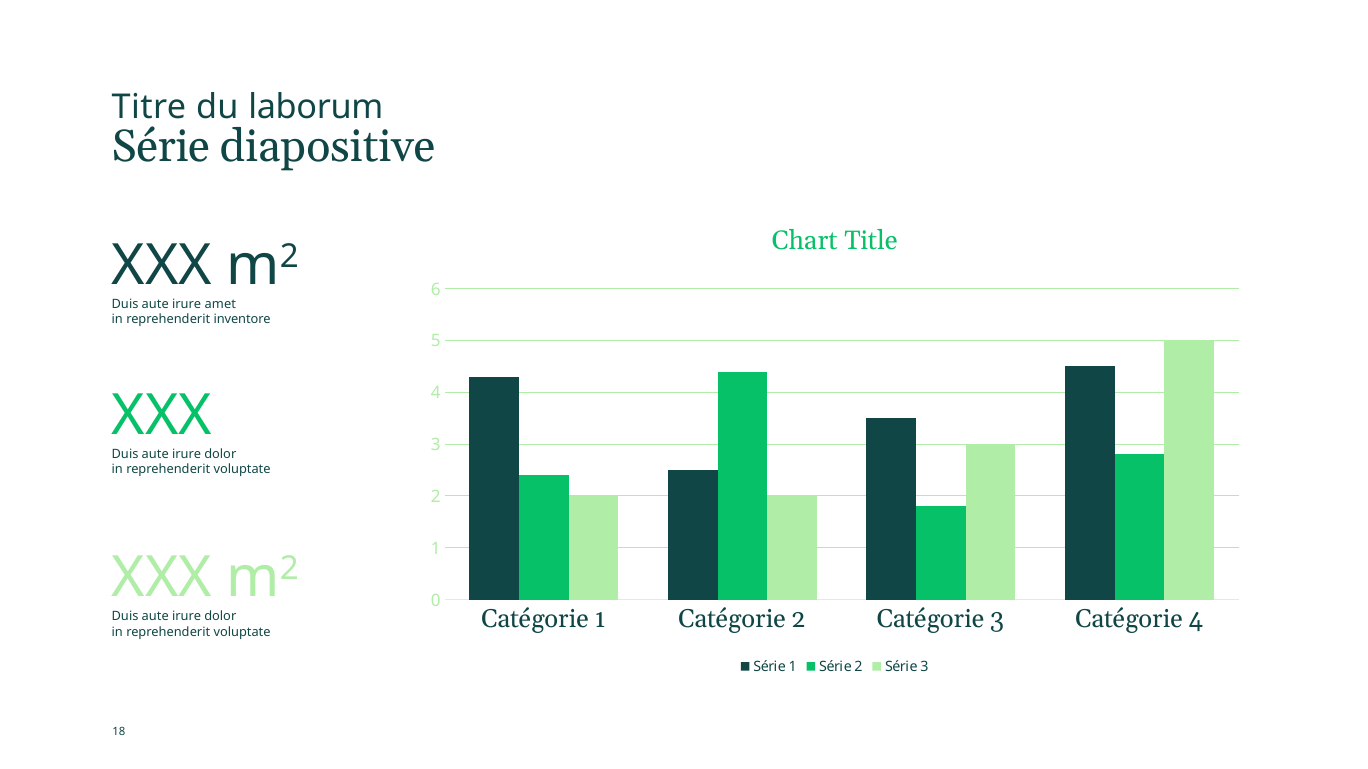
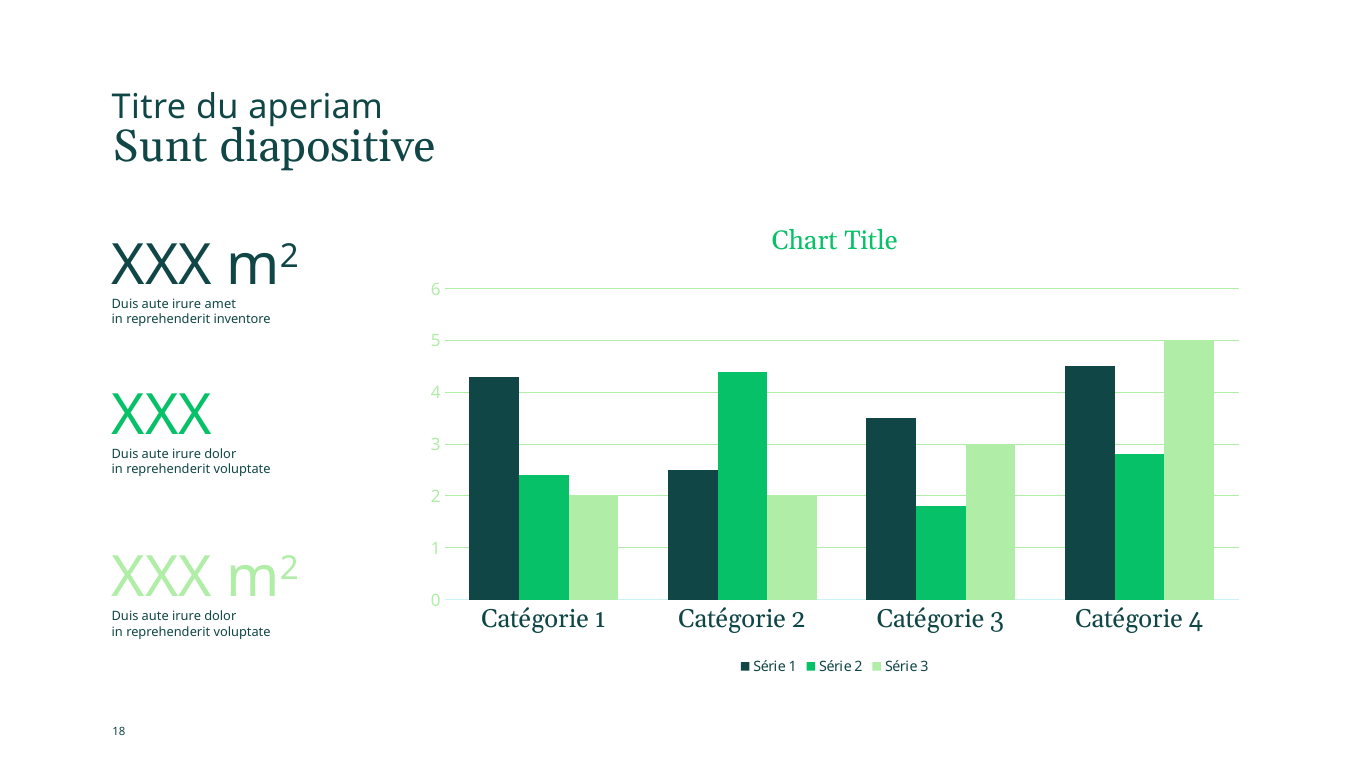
laborum: laborum -> aperiam (316, 107)
Série: Série -> Sunt (160, 147)
